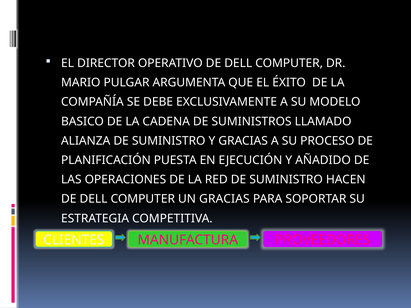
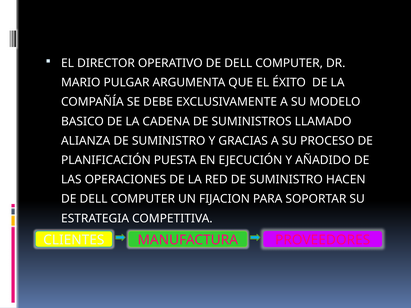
UN GRACIAS: GRACIAS -> FIJACION (224, 199)
